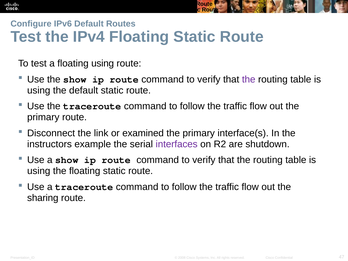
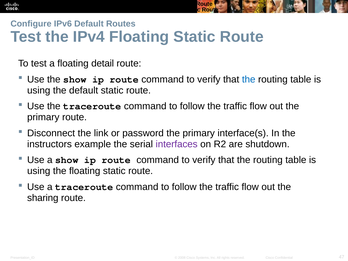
floating using: using -> detail (103, 63)
the colour: purple -> blue (249, 79)
examined: examined -> password (143, 133)
